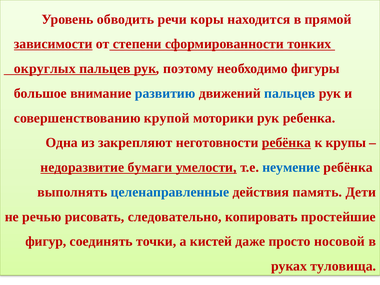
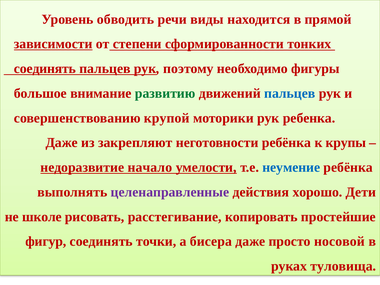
коры: коры -> виды (207, 19)
округлых: округлых -> соединять (45, 69)
развитию colour: blue -> green (165, 93)
Одна: Одна -> Даже (62, 143)
ребёнка underline: present -> none (287, 143)
бумаги: бумаги -> начало (150, 167)
целенаправленные colour: blue -> purple (170, 192)
память: память -> хорошо (317, 192)
речью: речью -> школе (42, 217)
следовательно: следовательно -> расстегивание (175, 217)
кистей: кистей -> бисера (211, 241)
